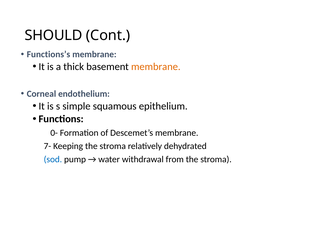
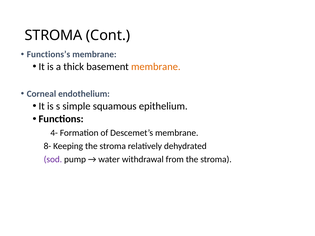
SHOULD: SHOULD -> STROMA (54, 35)
0-: 0- -> 4- (54, 133)
7-: 7- -> 8- (47, 146)
sod colour: blue -> purple (53, 159)
